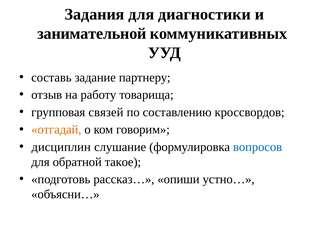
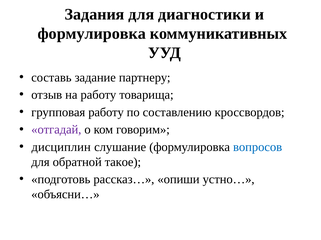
занимательной: занимательной -> формулировка (92, 34)
групповая связей: связей -> работу (106, 113)
отгадай colour: orange -> purple (56, 130)
